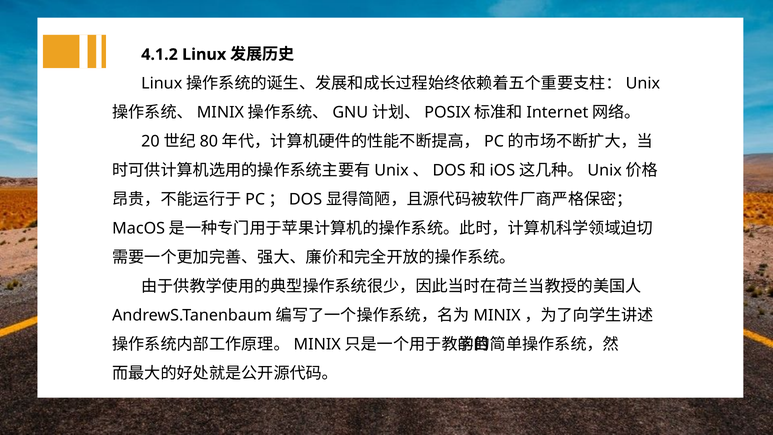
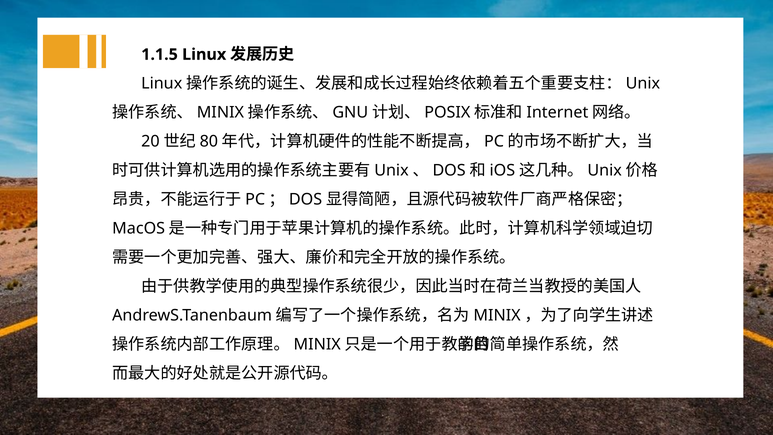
4.1.2: 4.1.2 -> 1.1.5 (160, 54)
